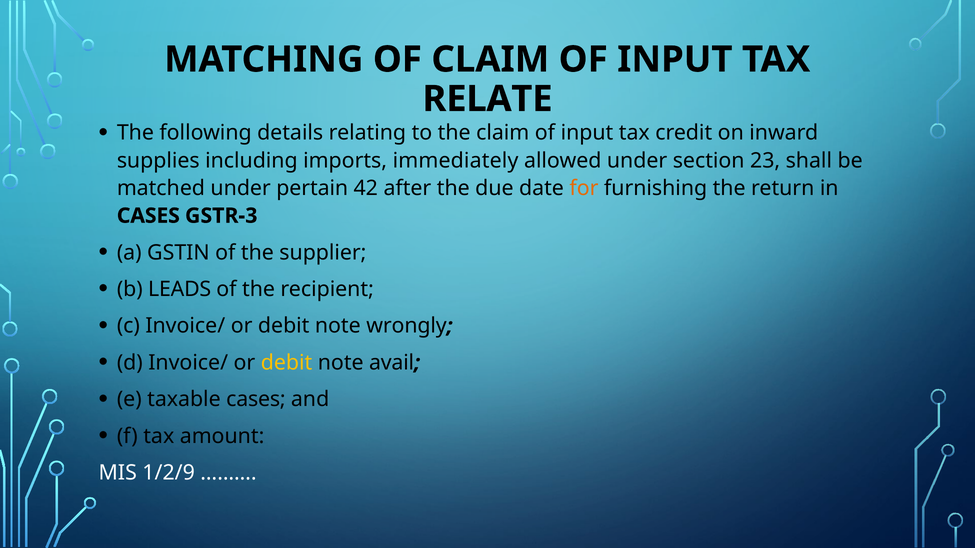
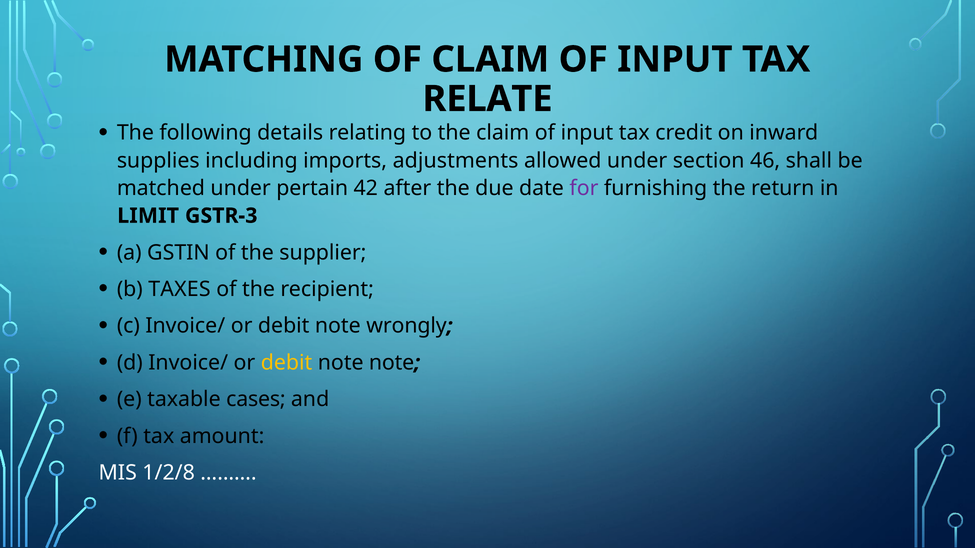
immediately: immediately -> adjustments (456, 161)
23: 23 -> 46 (765, 161)
for colour: orange -> purple (584, 188)
CASES: CASES -> LIMIT (148, 216)
LEADS: LEADS -> TAXES (179, 289)
note avail: avail -> note (392, 363)
1/2/9: 1/2/9 -> 1/2/8 (169, 473)
